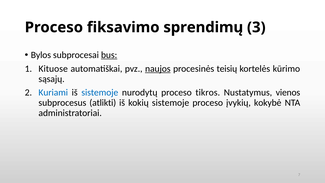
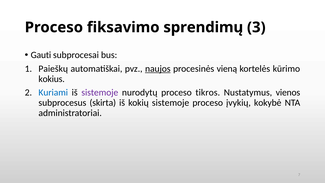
Bylos: Bylos -> Gauti (41, 55)
bus underline: present -> none (109, 55)
Kituose: Kituose -> Paieškų (53, 69)
teisių: teisių -> vieną (227, 69)
sąsajų: sąsajų -> kokius (52, 79)
sistemoje colour: blue -> purple (100, 92)
atlikti: atlikti -> skirta (103, 103)
